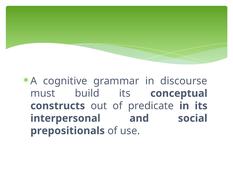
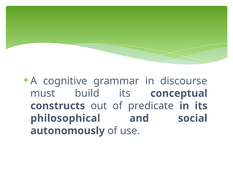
interpersonal: interpersonal -> philosophical (65, 118)
prepositionals: prepositionals -> autonomously (68, 131)
